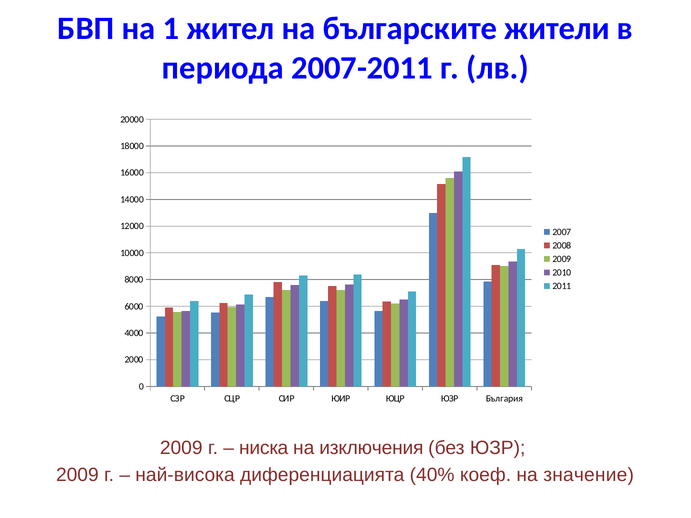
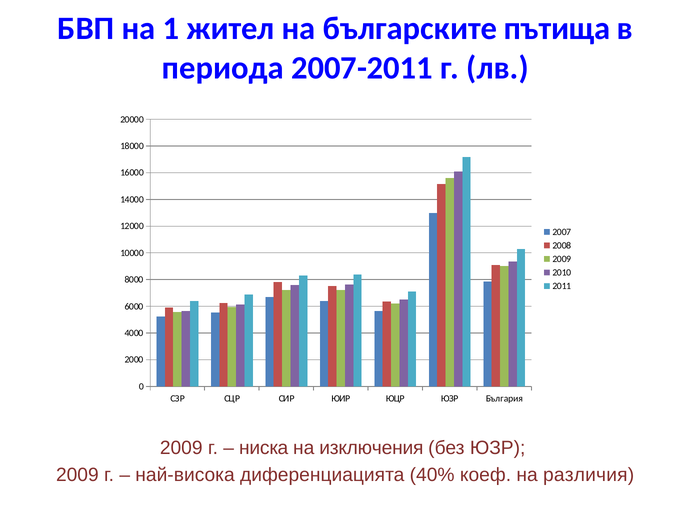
жители: жители -> пътища (557, 29)
значение: значение -> различия (589, 475)
